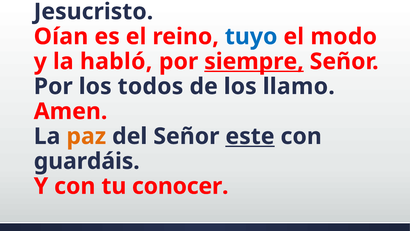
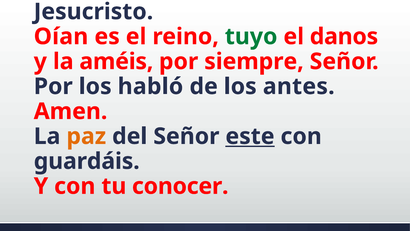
tuyo colour: blue -> green (251, 37)
modo: modo -> danos (344, 37)
habló: habló -> améis (116, 61)
siempre underline: present -> none (254, 61)
todos: todos -> habló (150, 86)
llamo: llamo -> antes (299, 86)
